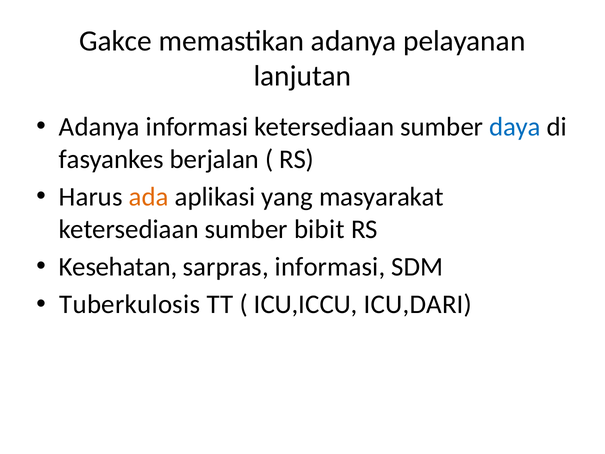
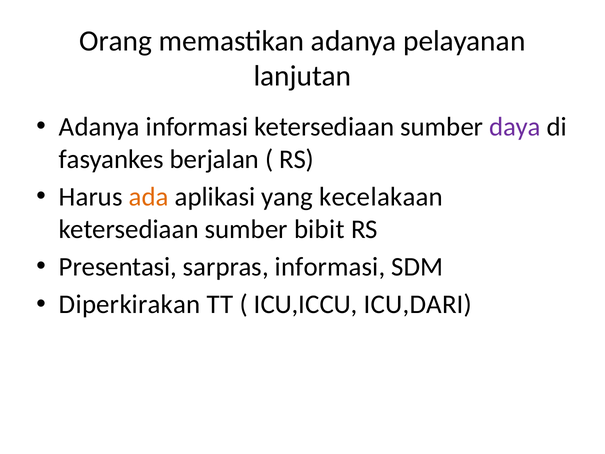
Gakce: Gakce -> Orang (116, 41)
daya colour: blue -> purple (515, 127)
masyarakat: masyarakat -> kecelakaan (381, 197)
Kesehatan: Kesehatan -> Presentasi (118, 267)
Tuberkulosis: Tuberkulosis -> Diperkirakan (130, 304)
